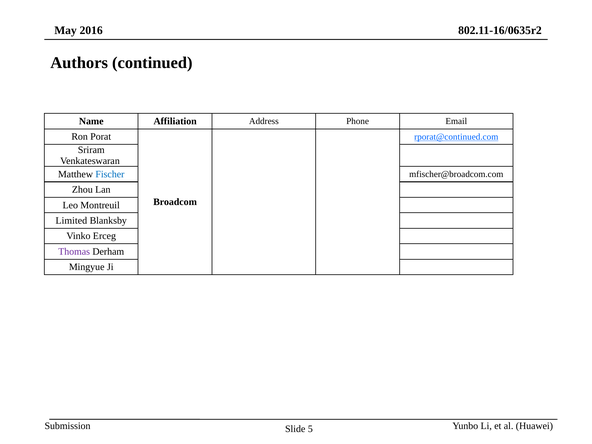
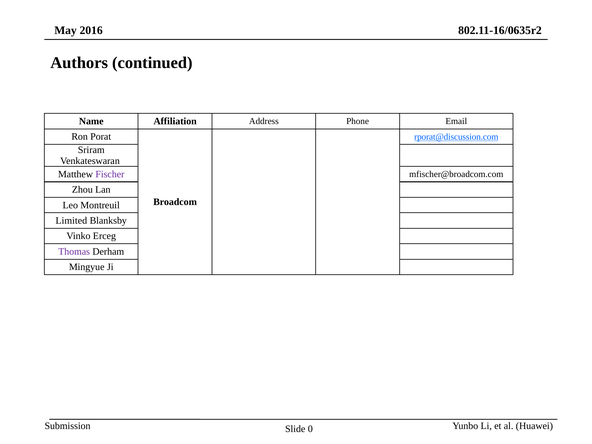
rporat@continued.com: rporat@continued.com -> rporat@discussion.com (456, 137)
Fischer colour: blue -> purple (110, 174)
5: 5 -> 0 (310, 429)
